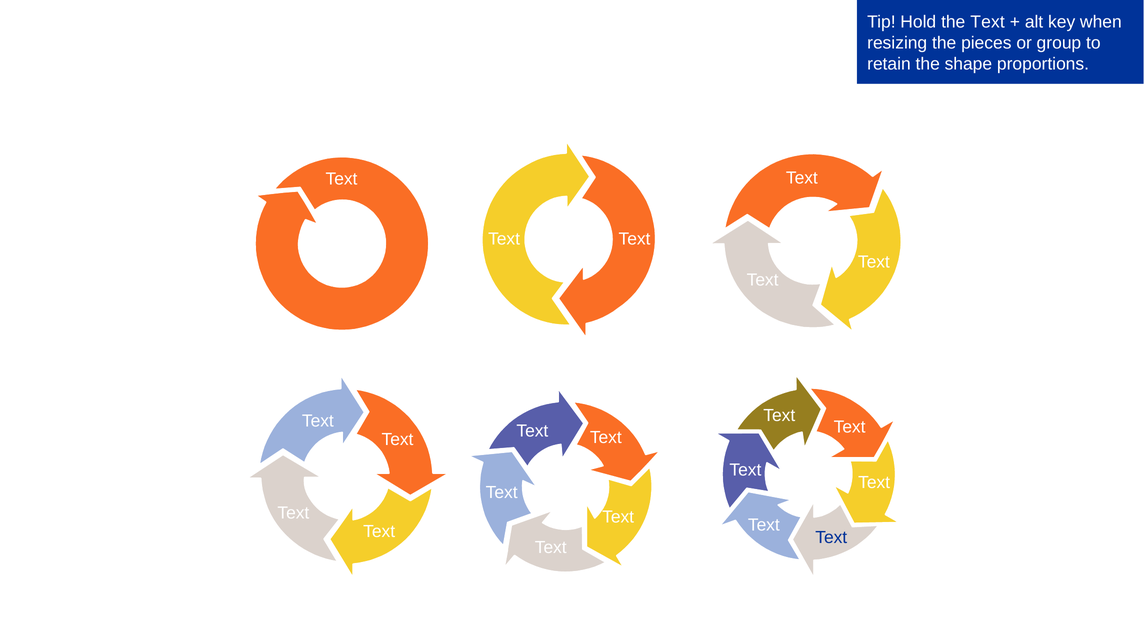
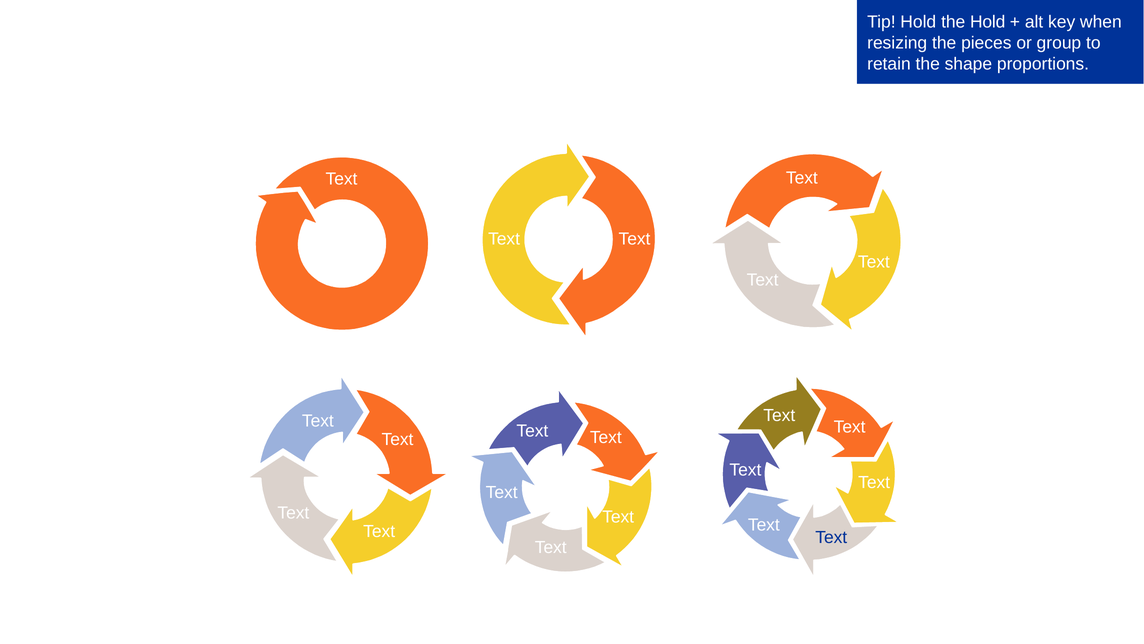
the Text: Text -> Hold (988, 22)
